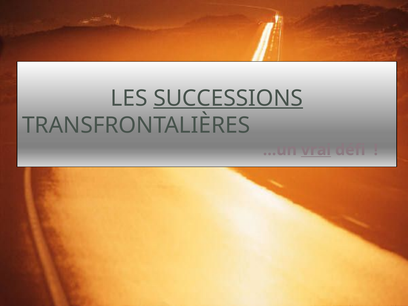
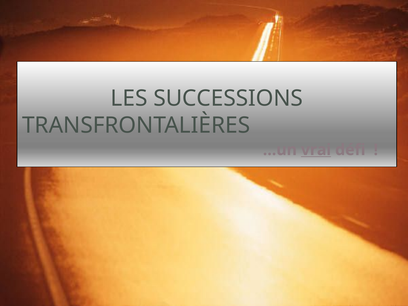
SUCCESSIONS underline: present -> none (228, 98)
